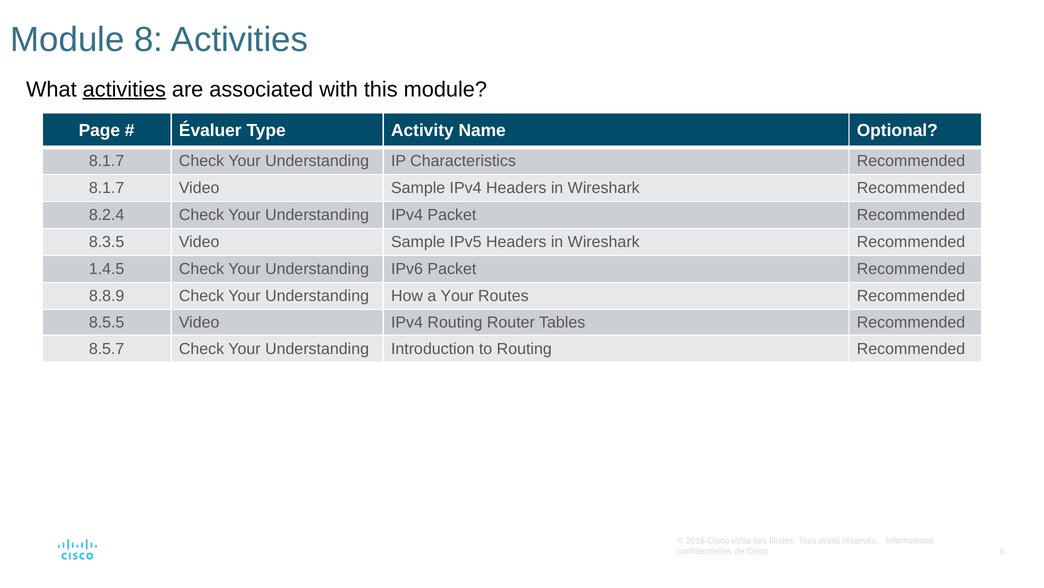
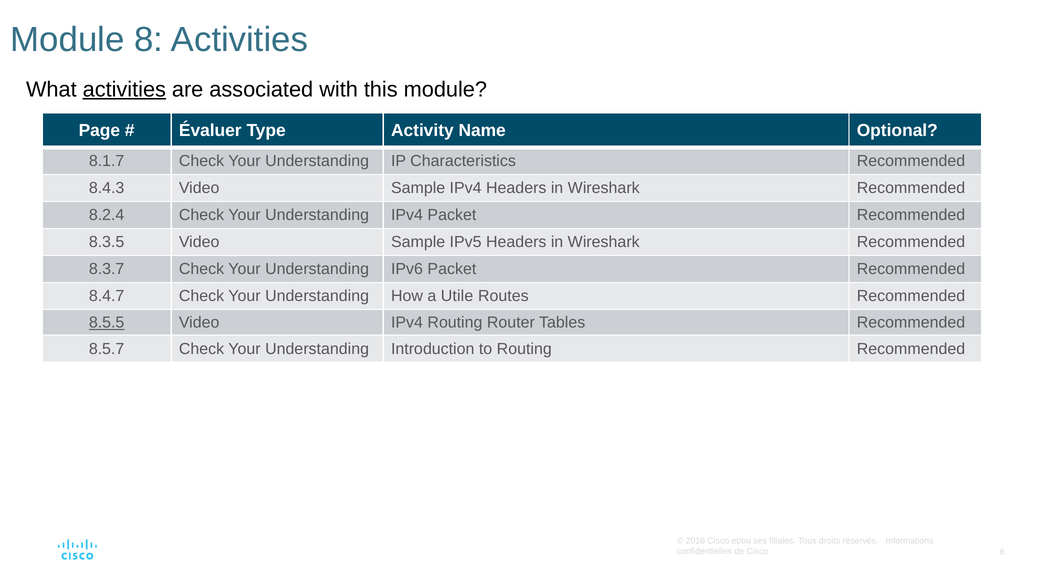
8.1.7: 8.1.7 -> 8.4.3 (107, 188)
1.4.5: 1.4.5 -> 8.3.7 (107, 269)
8.8.9: 8.8.9 -> 8.4.7 (107, 296)
a Your: Your -> Utile (457, 296)
8.5.5 underline: none -> present (107, 322)
